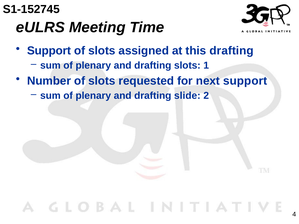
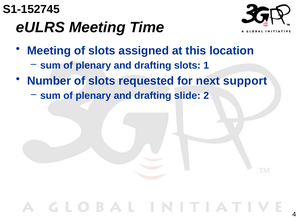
Support: Support -> Meeting (49, 51)
this drafting: drafting -> location (232, 51)
